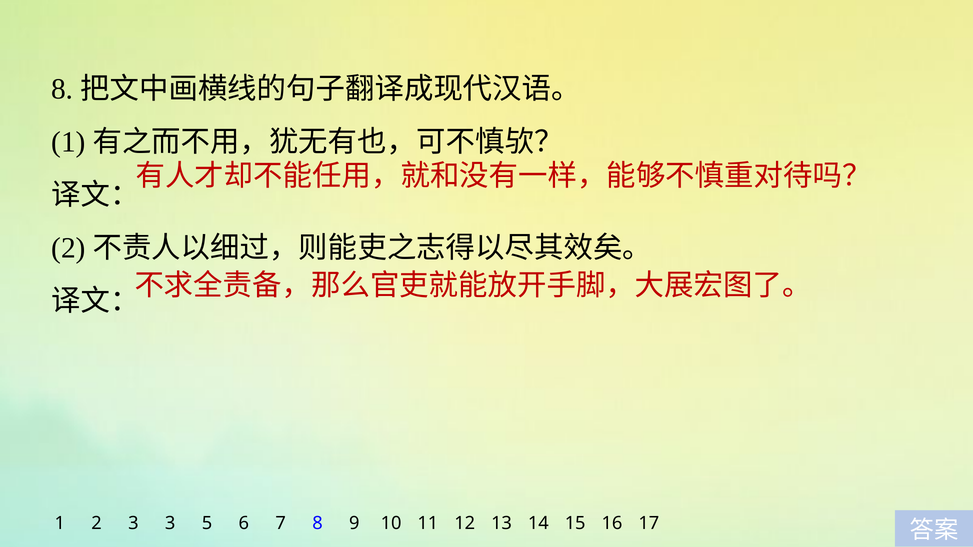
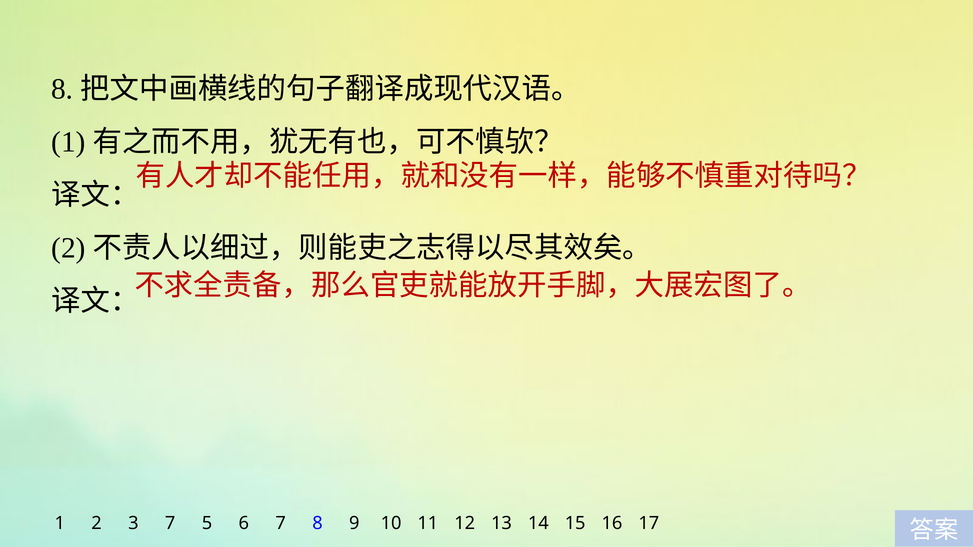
3 3: 3 -> 7 (170, 524)
